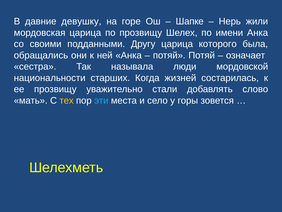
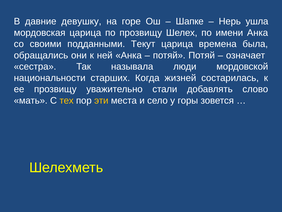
жили: жили -> ушла (257, 21)
Другу: Другу -> Текут (143, 44)
которого: которого -> времена (218, 44)
эти colour: light blue -> yellow (101, 100)
